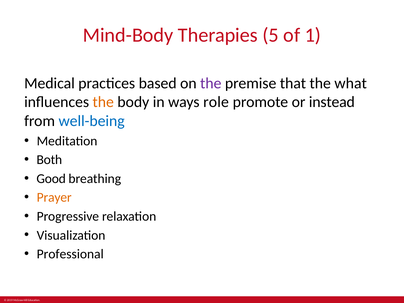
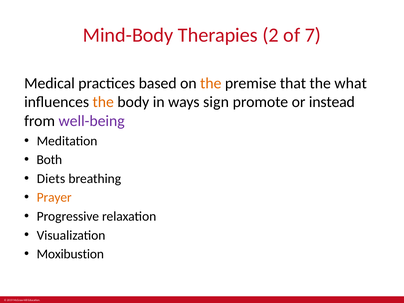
5: 5 -> 2 (271, 35)
1: 1 -> 7 (313, 35)
the colour: purple -> orange (211, 83)
role: role -> sign (216, 102)
well-being colour: blue -> purple (92, 121)
Good: Good -> Diets (51, 179)
Professional: Professional -> Moxibustion (70, 254)
